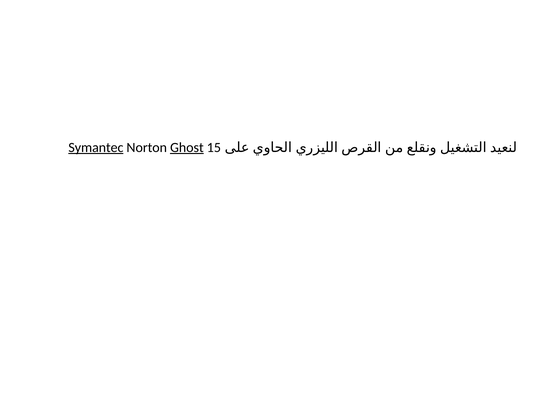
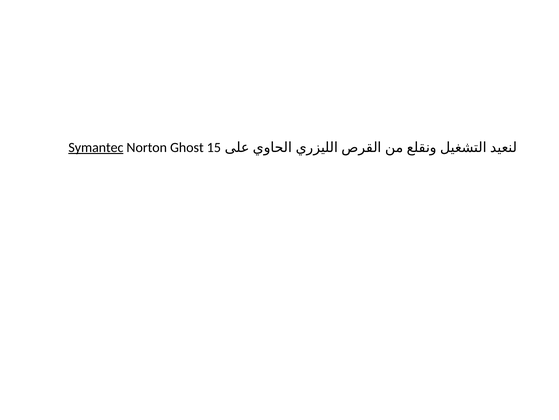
Ghost underline: present -> none (187, 147)
